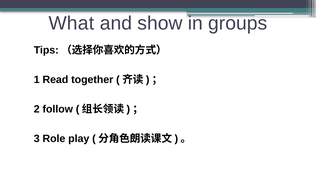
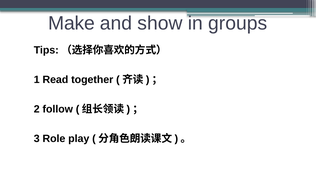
What: What -> Make (72, 23)
